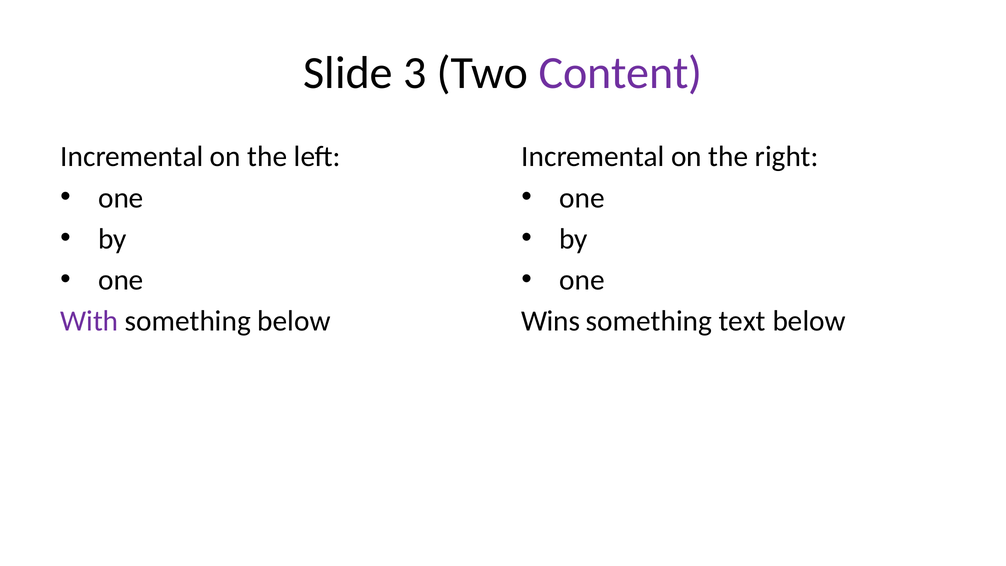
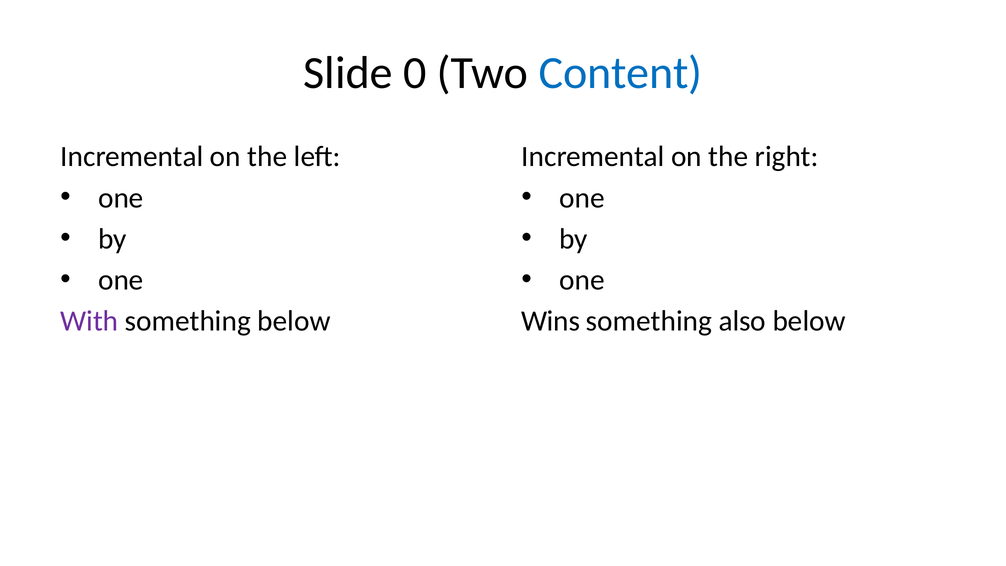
3: 3 -> 0 (415, 73)
Content colour: purple -> blue (621, 73)
text: text -> also (742, 321)
